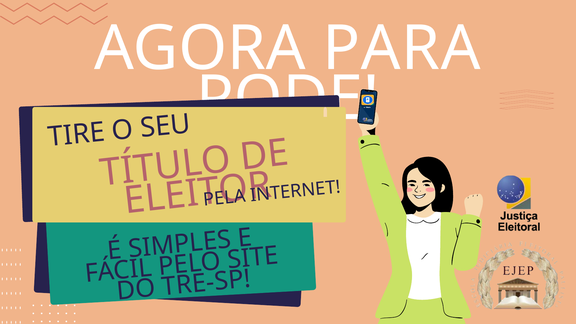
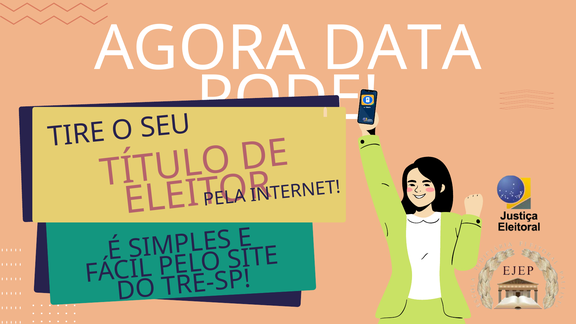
PARA: PARA -> DATA (402, 49)
